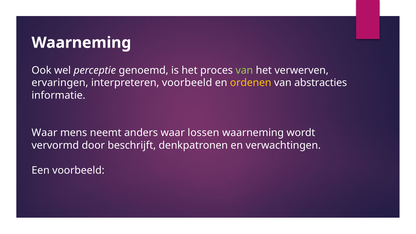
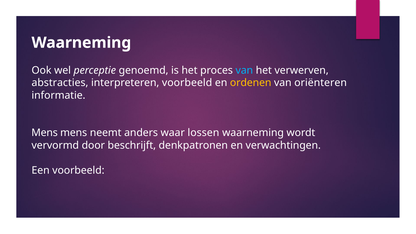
van colour: light green -> light blue (244, 70)
ervaringen: ervaringen -> abstracties (60, 83)
abstracties: abstracties -> oriënteren (321, 83)
Waar: Waar -> Mens (45, 133)
